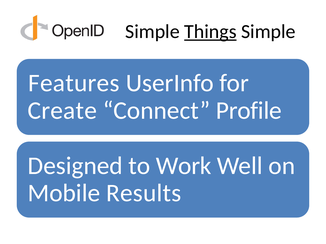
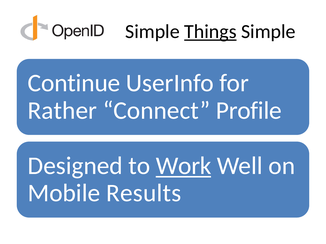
Features: Features -> Continue (74, 83)
Create: Create -> Rather (62, 111)
Work underline: none -> present (184, 166)
